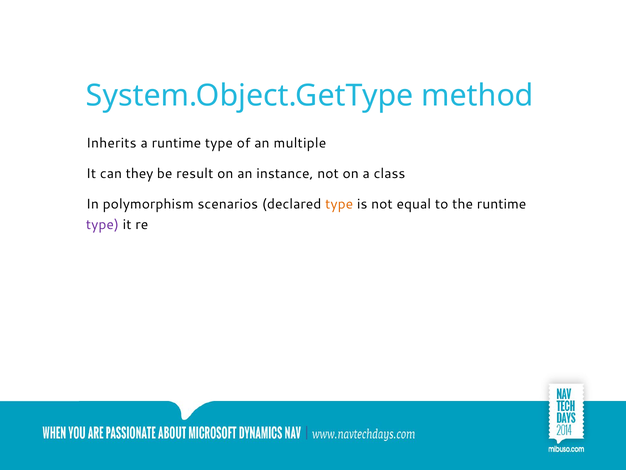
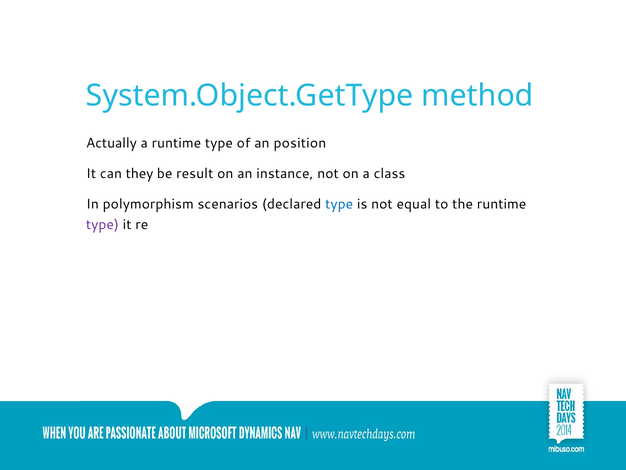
Inherits: Inherits -> Actually (111, 143)
multiple: multiple -> position (300, 143)
type colour: orange -> blue (339, 204)
